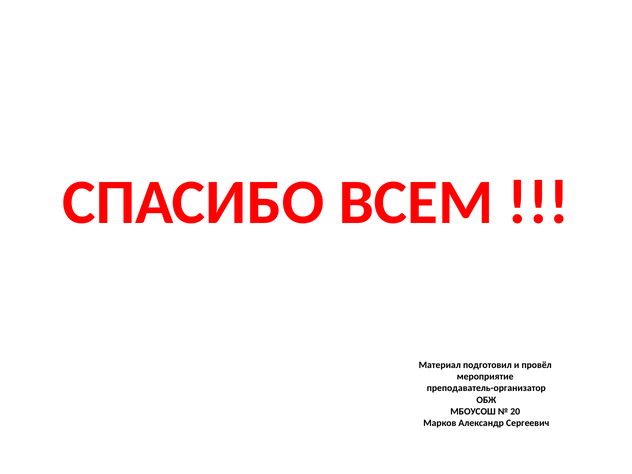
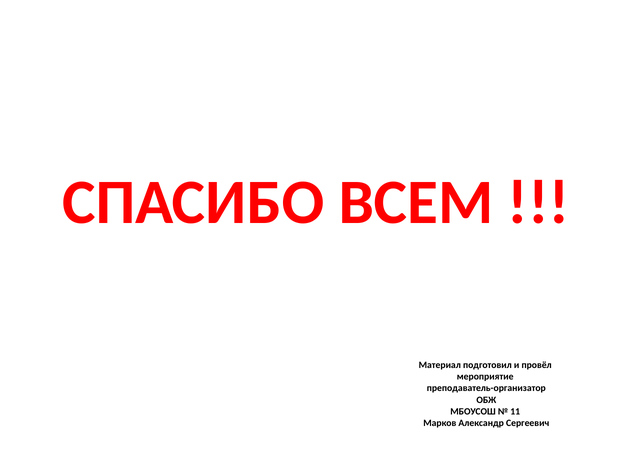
20: 20 -> 11 (515, 411)
